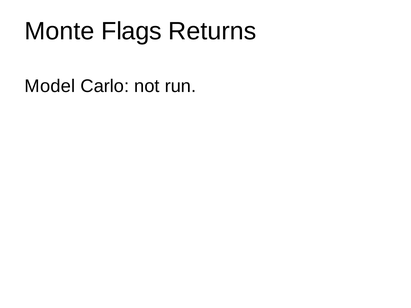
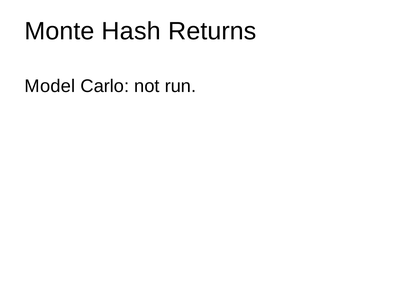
Flags: Flags -> Hash (131, 31)
